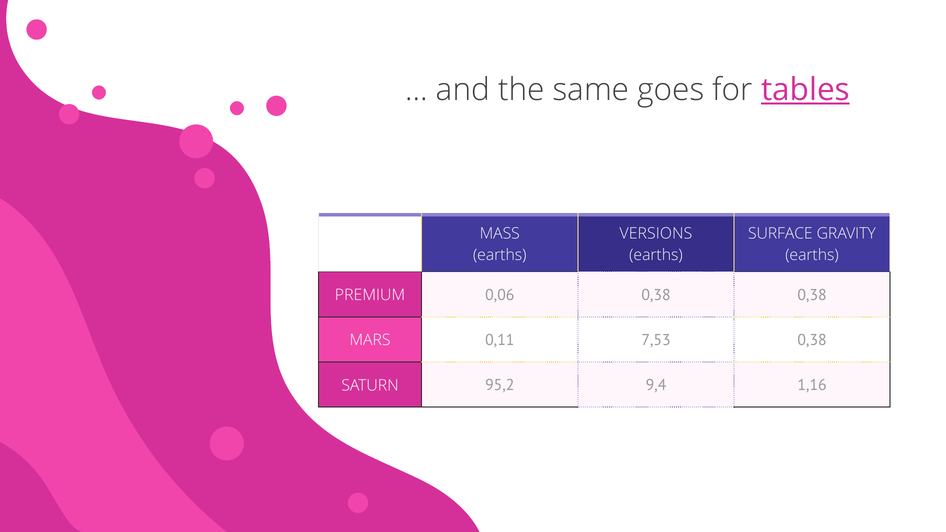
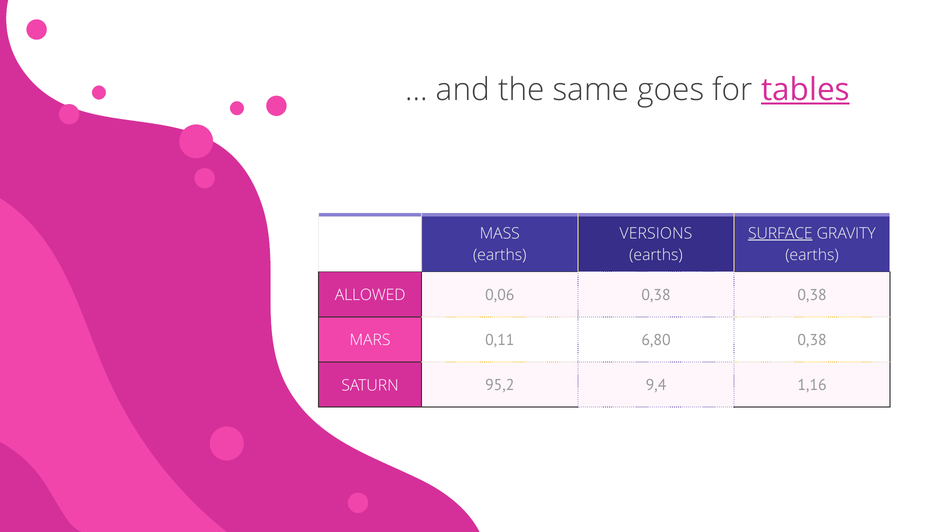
SURFACE underline: none -> present (780, 233)
PREMIUM: PREMIUM -> ALLOWED (370, 295)
7,53: 7,53 -> 6,80 (656, 340)
